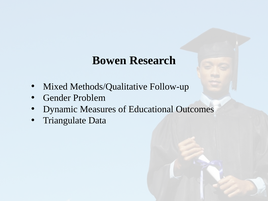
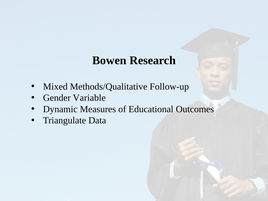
Problem: Problem -> Variable (89, 98)
